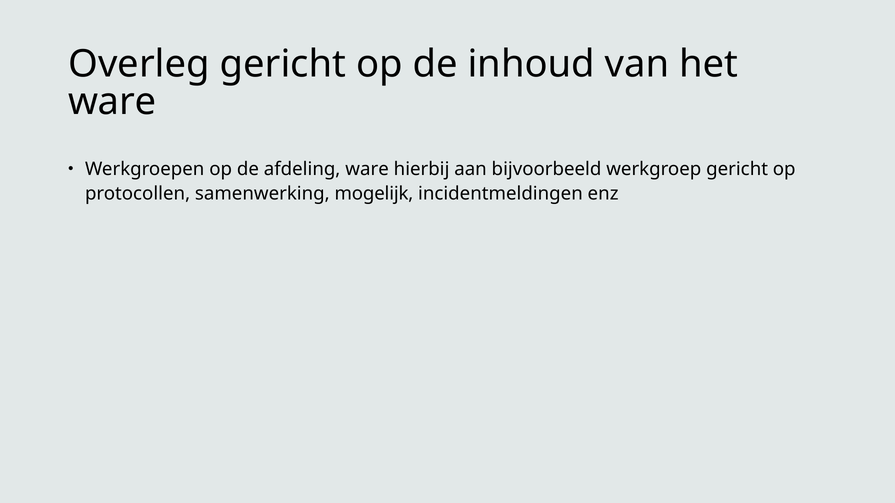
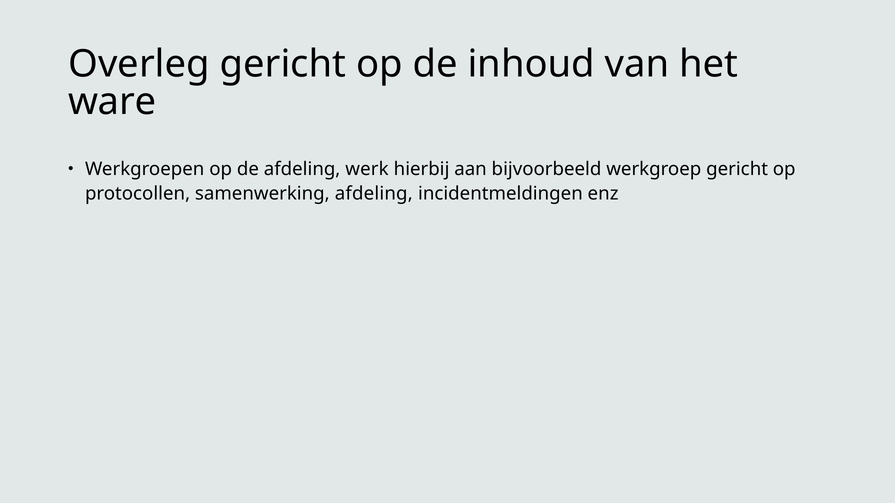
afdeling ware: ware -> werk (367, 169)
samenwerking mogelijk: mogelijk -> afdeling (374, 194)
